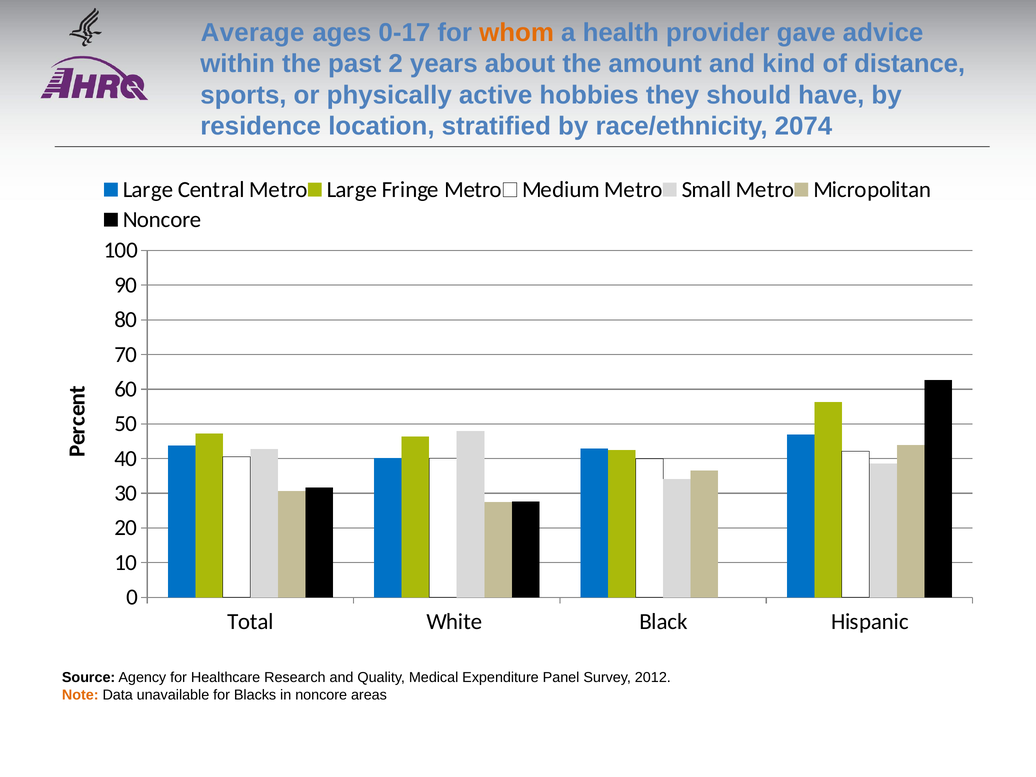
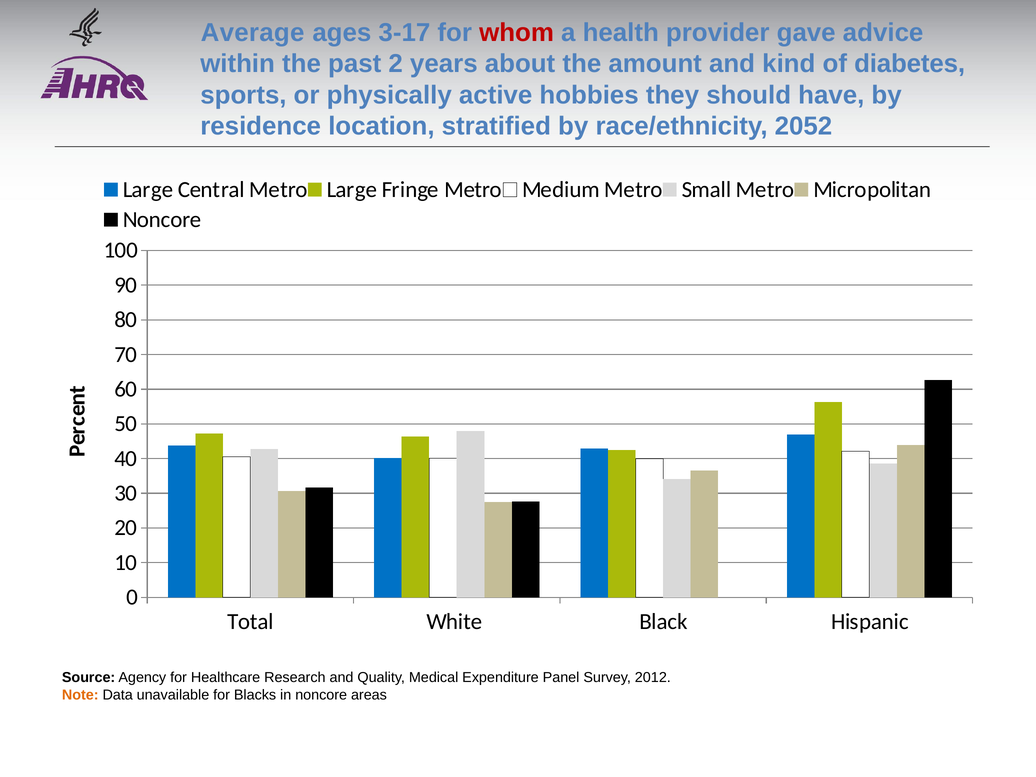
0-17: 0-17 -> 3-17 (404, 33)
whom colour: orange -> red (517, 33)
distance: distance -> diabetes (910, 64)
2074: 2074 -> 2052 (803, 126)
